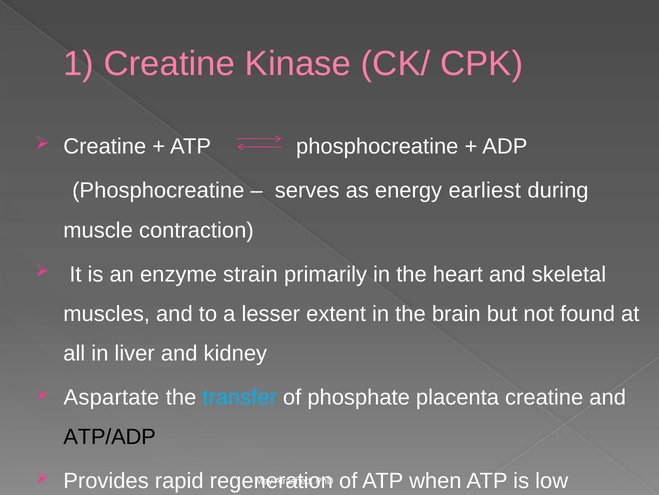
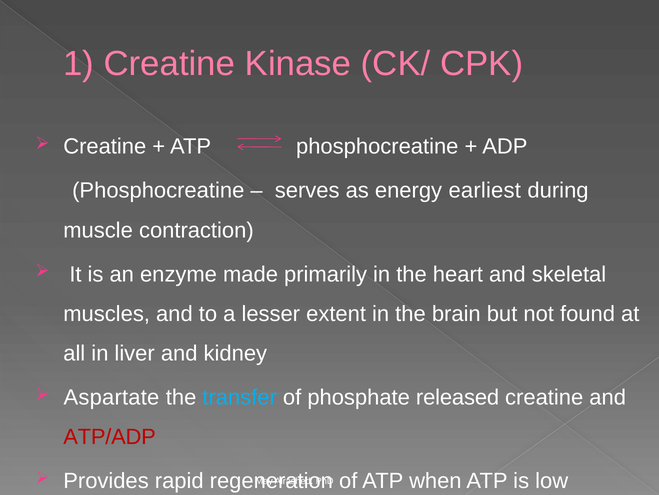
strain: strain -> made (251, 274)
placenta: placenta -> released (458, 397)
ATP/ADP colour: black -> red (110, 436)
